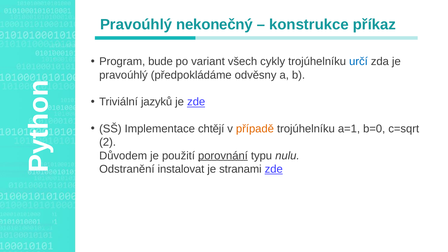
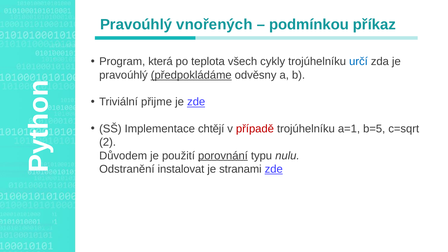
nekonečný: nekonečný -> vnořených (214, 25)
konstrukce: konstrukce -> podmínkou (309, 25)
bude: bude -> která (160, 62)
variant: variant -> teplota (208, 62)
předpokládáme underline: none -> present (191, 75)
jazyků: jazyků -> přijme (157, 102)
případě colour: orange -> red (255, 129)
b=0: b=0 -> b=5 (374, 129)
